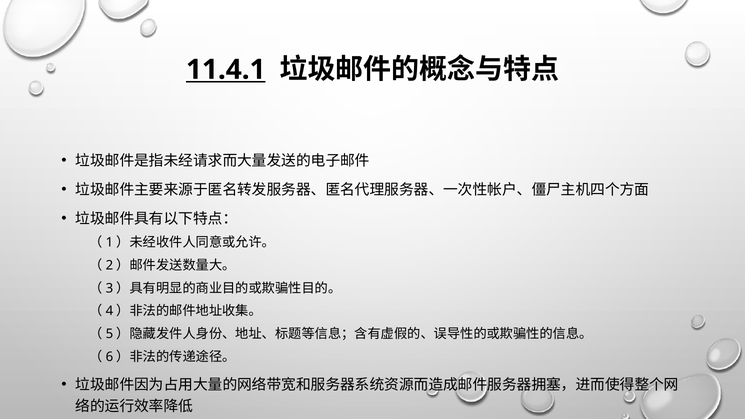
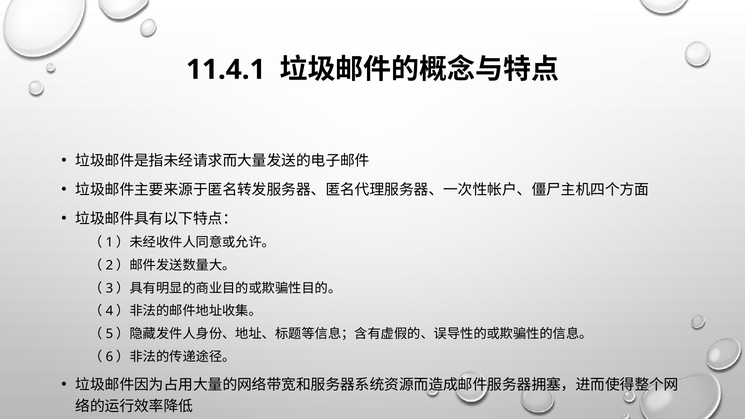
11.4.1 underline: present -> none (226, 70)
